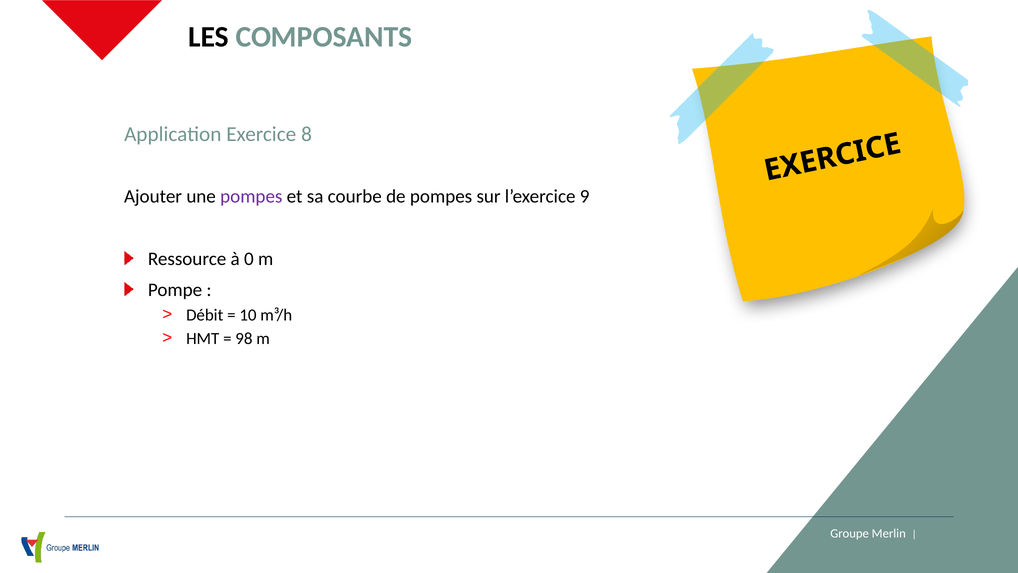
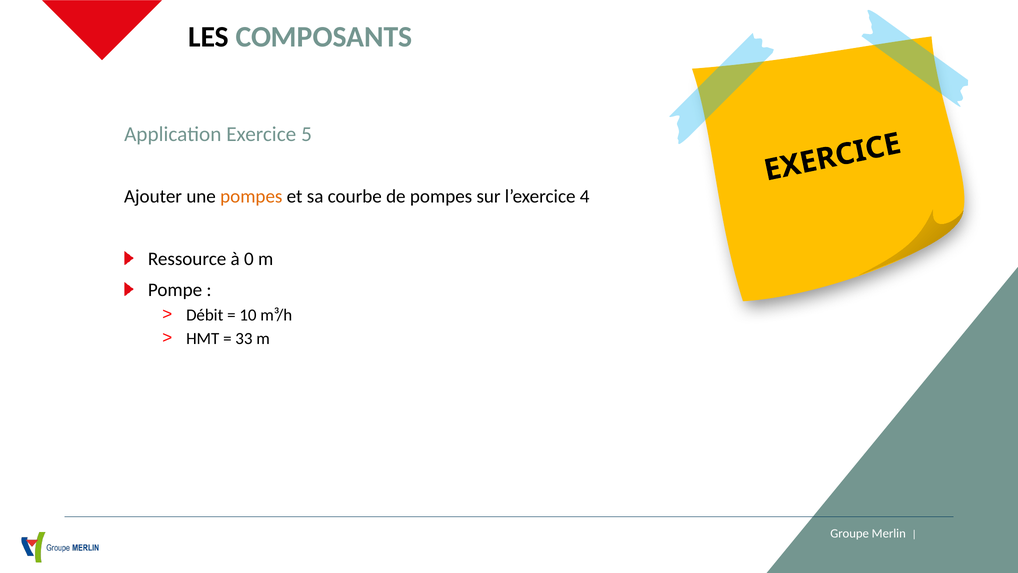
8: 8 -> 5 (307, 134)
pompes colour: purple -> orange (251, 196)
9: 9 -> 4 (585, 196)
98: 98 -> 33 (244, 338)
